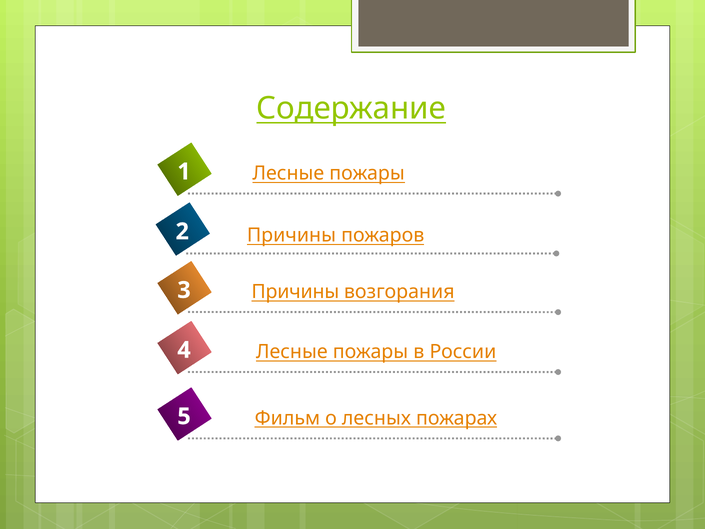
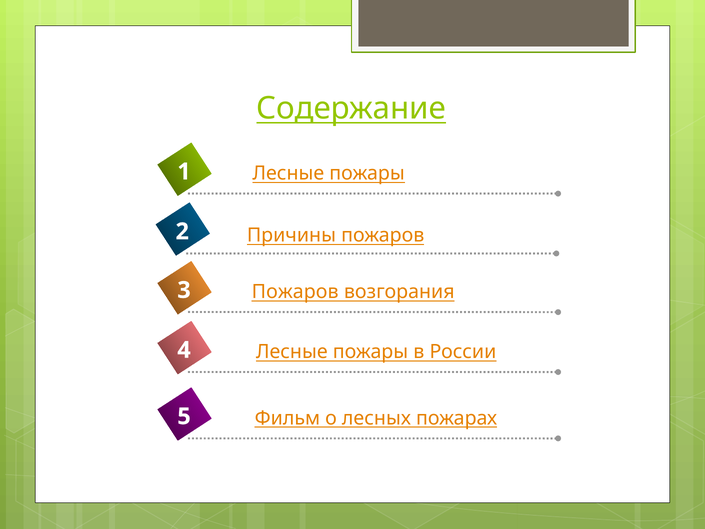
Причины: Причины -> Пожаров (295, 292)
